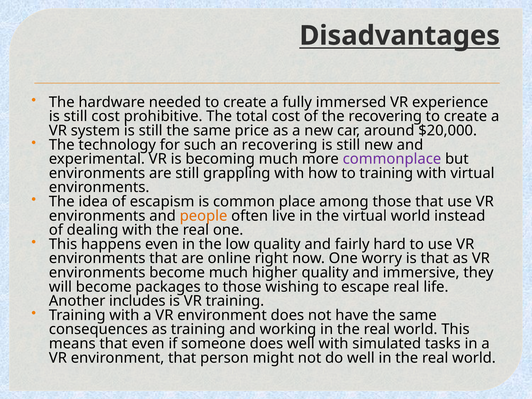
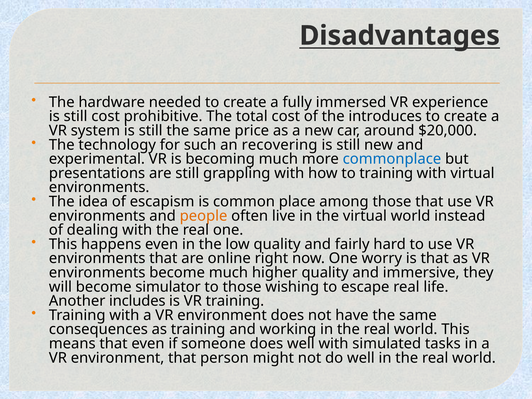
the recovering: recovering -> introduces (385, 116)
commonplace colour: purple -> blue (392, 159)
environments: environments -> presentations (97, 173)
packages: packages -> simulator (168, 287)
